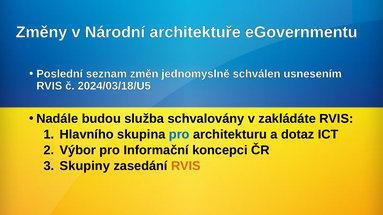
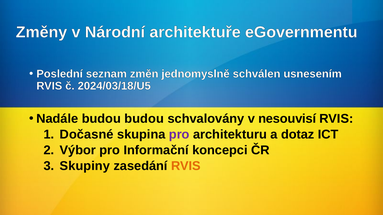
budou služba: služba -> budou (144, 119)
zakládáte: zakládáte -> nesouvisí (287, 119)
Hlavního: Hlavního -> Dočasné (87, 135)
pro colour: blue -> purple (179, 135)
